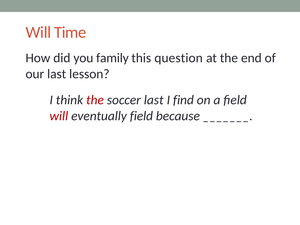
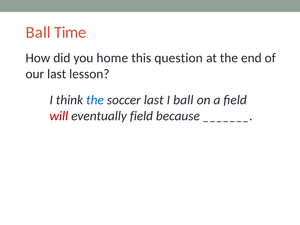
Will: Will -> Ball (38, 32)
family: family -> home (112, 58)
the colour: red -> blue (95, 100)
I find: find -> ball (183, 100)
